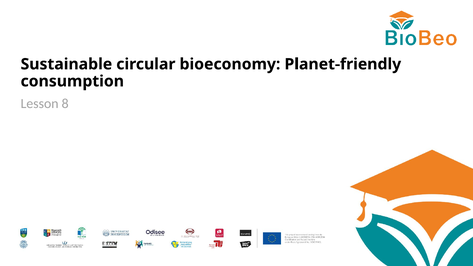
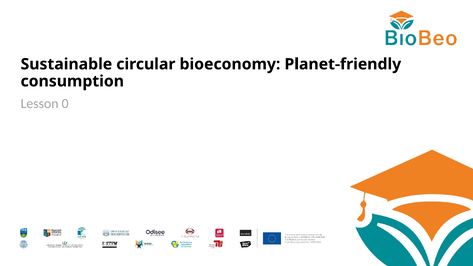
8: 8 -> 0 (65, 104)
